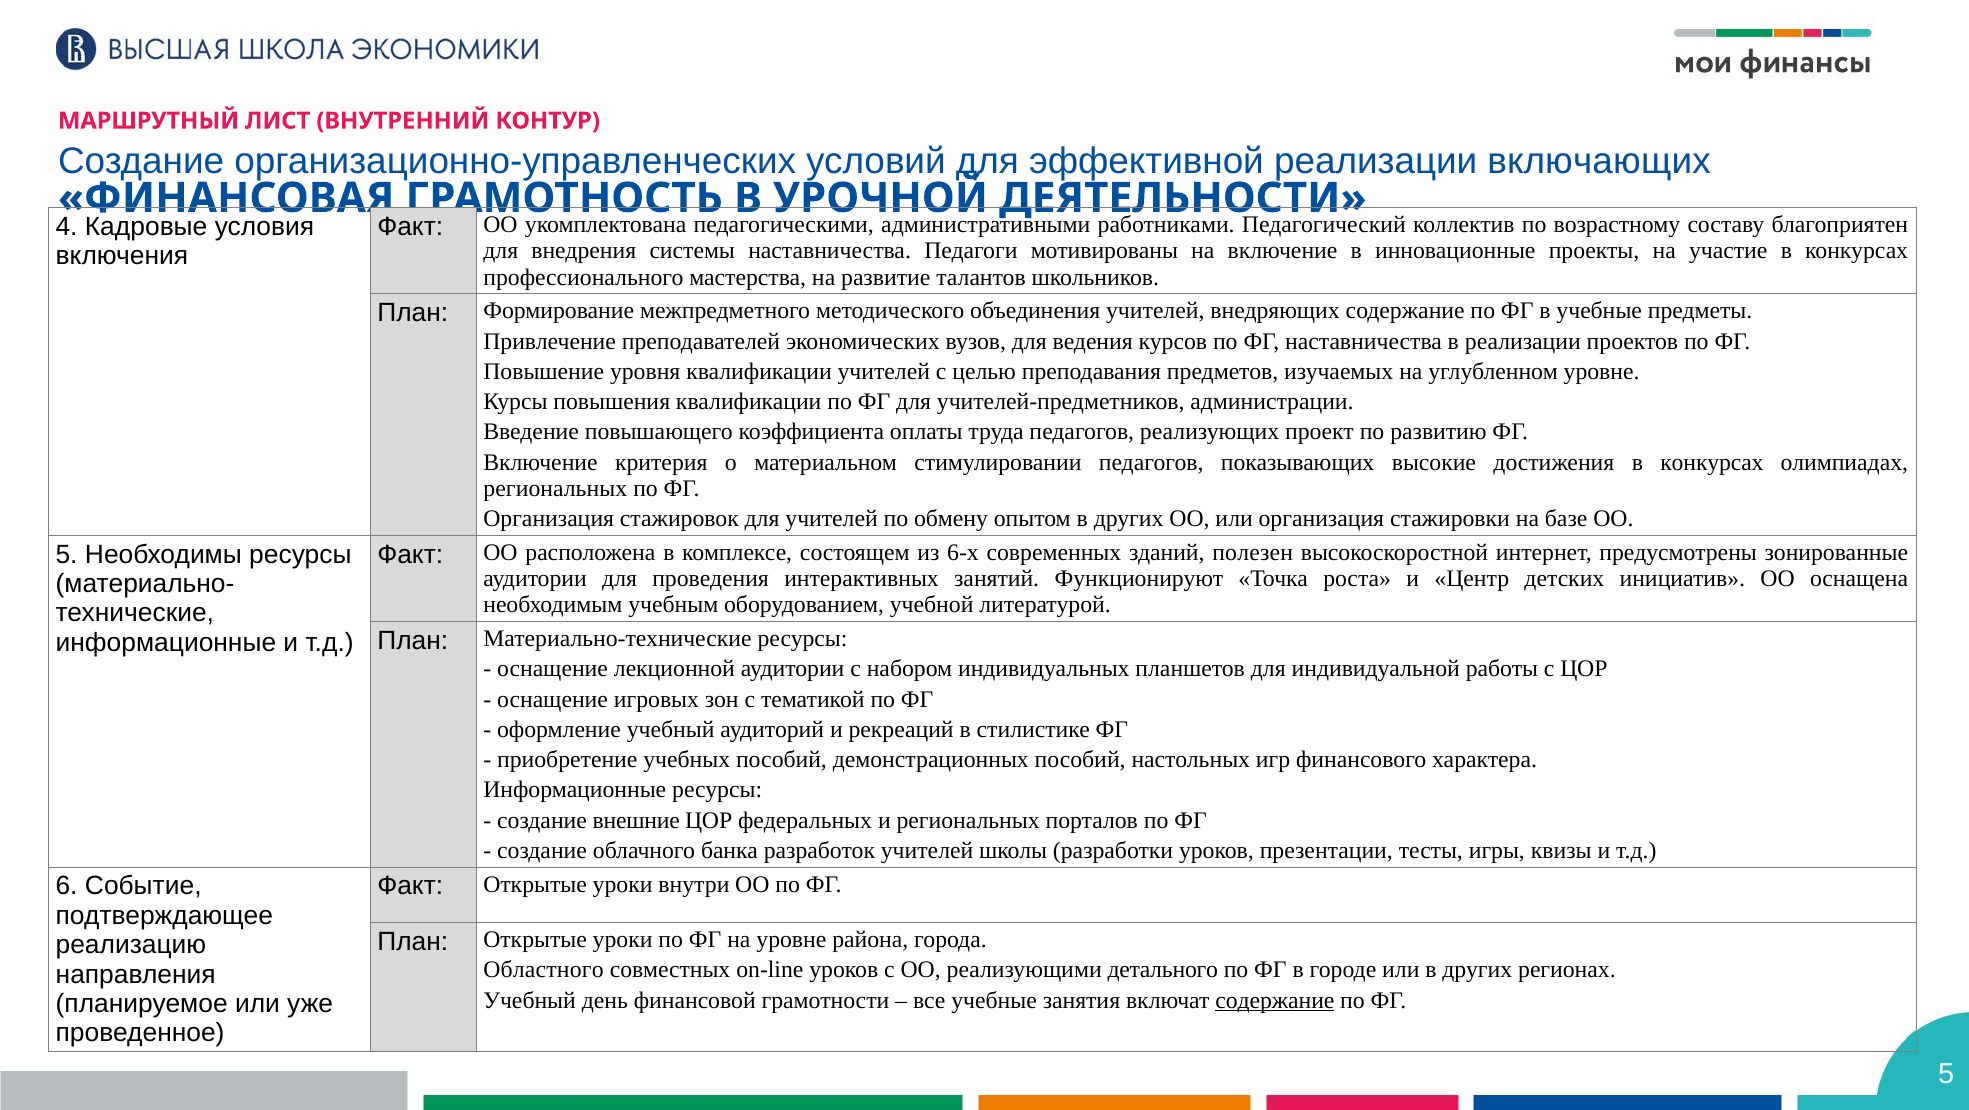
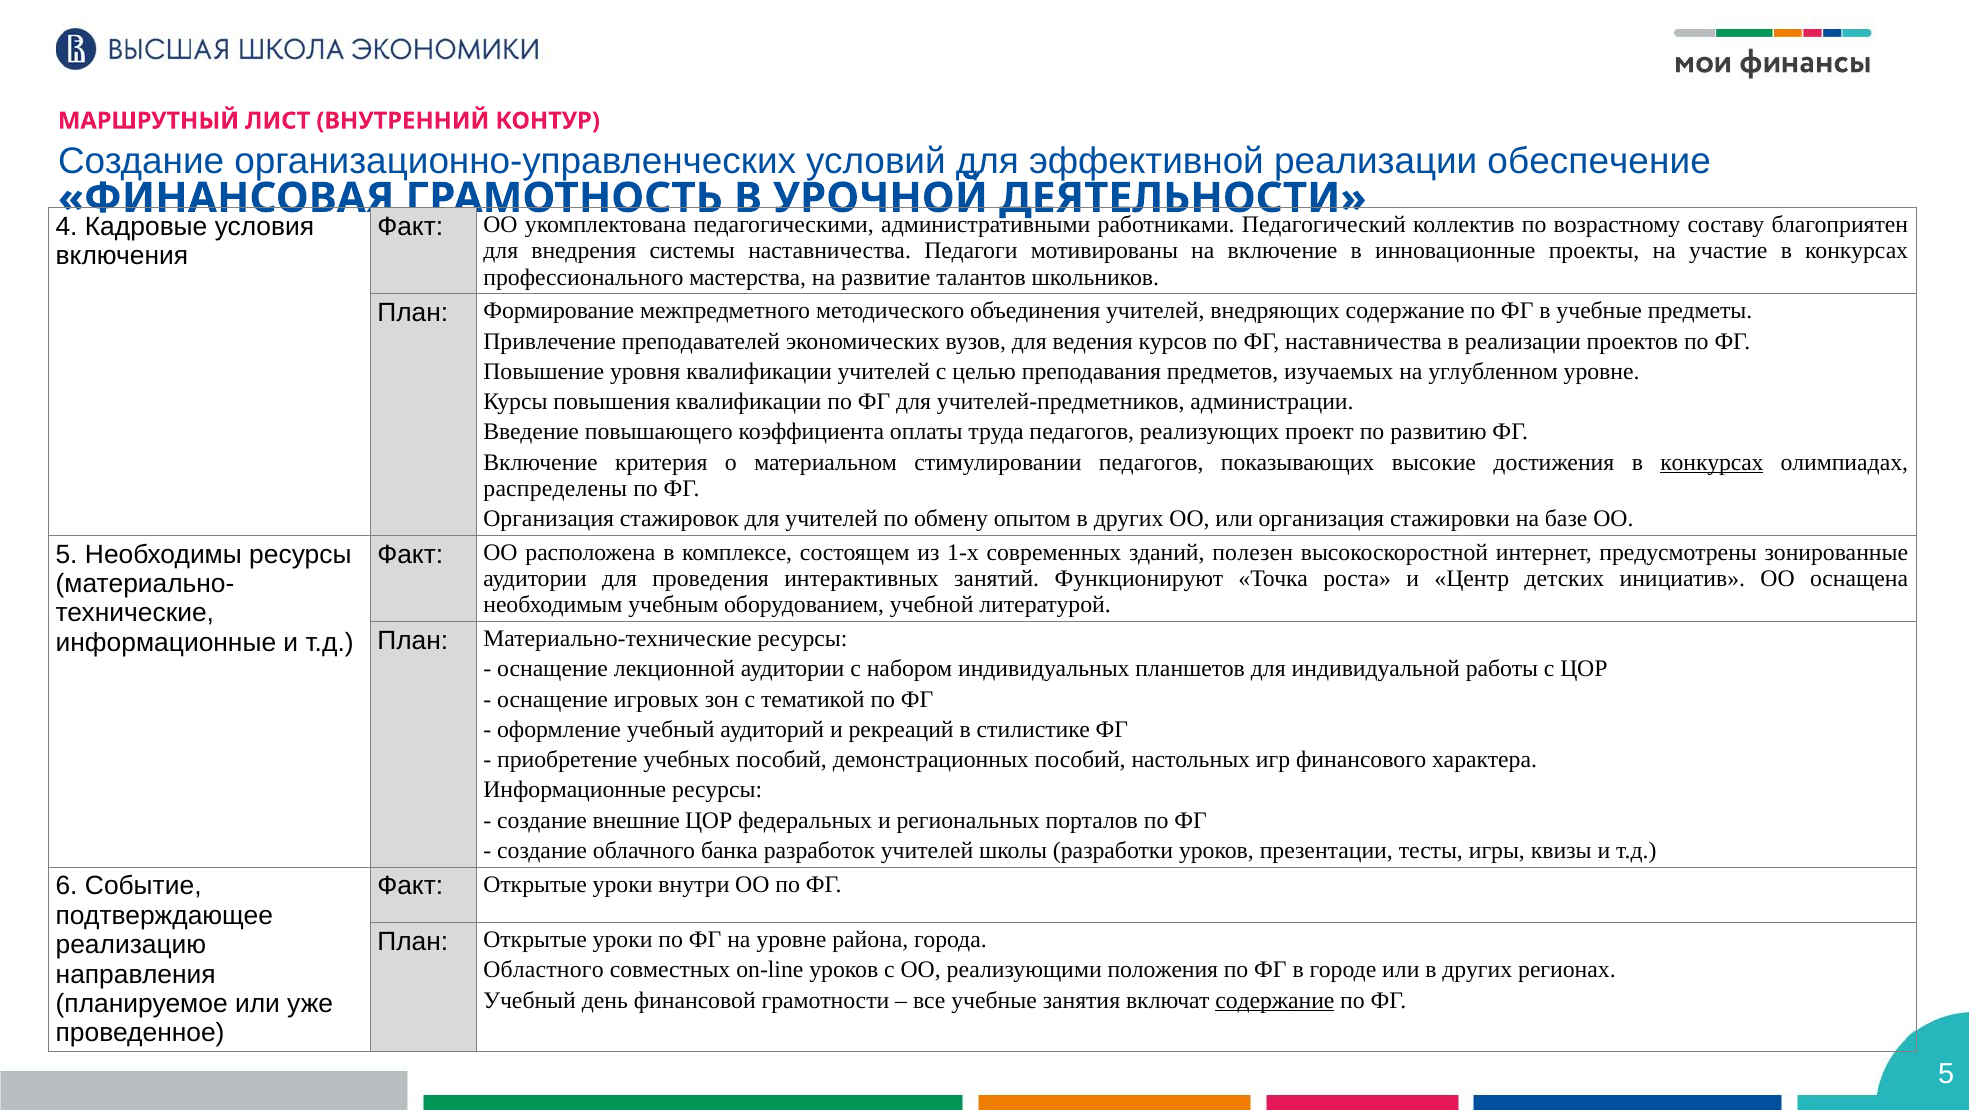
включающих: включающих -> обеспечение (1599, 161)
конкурсах underline: none -> present (1712, 462)
региональных: региональных -> распределены (555, 488)
6-х: 6-х -> 1-х (963, 552)
детального: детального -> положения (1163, 970)
